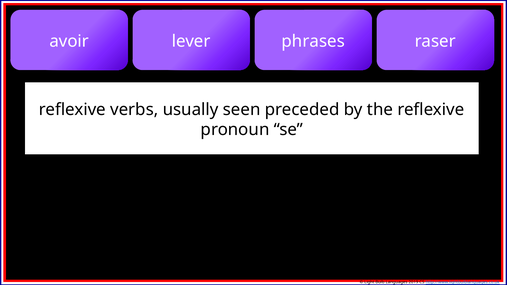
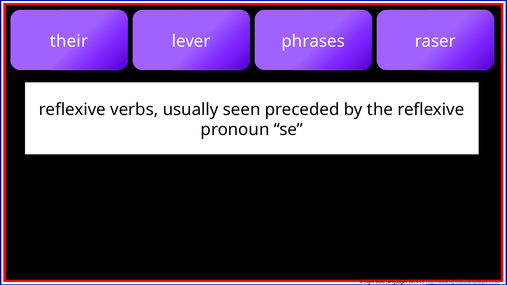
avoir: avoir -> their (69, 41)
